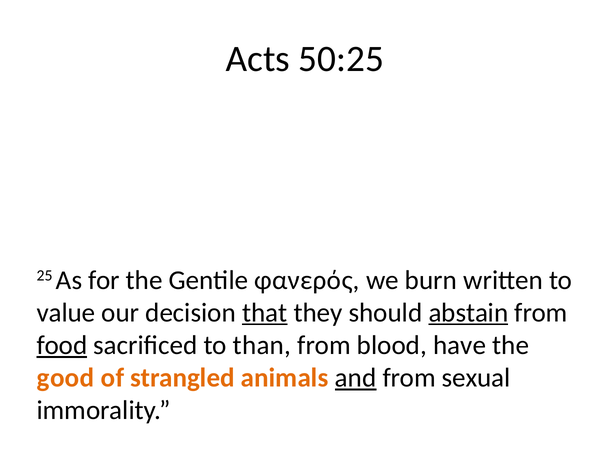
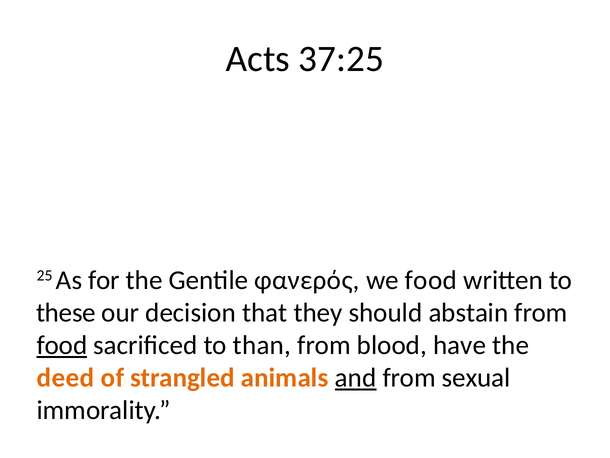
50:25: 50:25 -> 37:25 (341, 59)
we burn: burn -> food (431, 280)
value: value -> these (66, 312)
that underline: present -> none (265, 312)
abstain underline: present -> none (468, 312)
good: good -> deed (66, 377)
